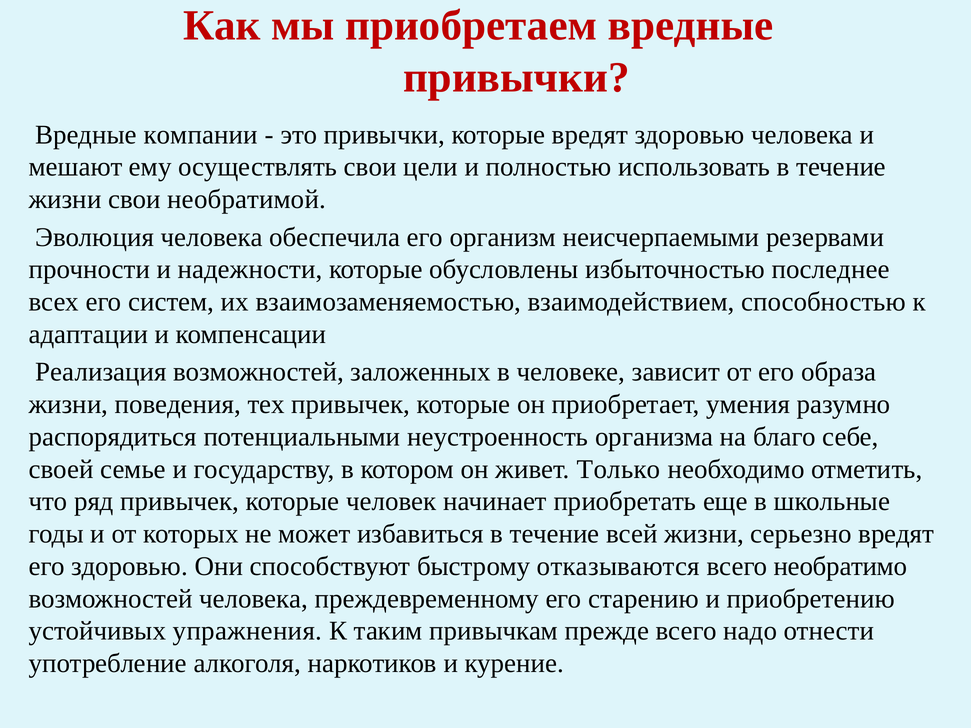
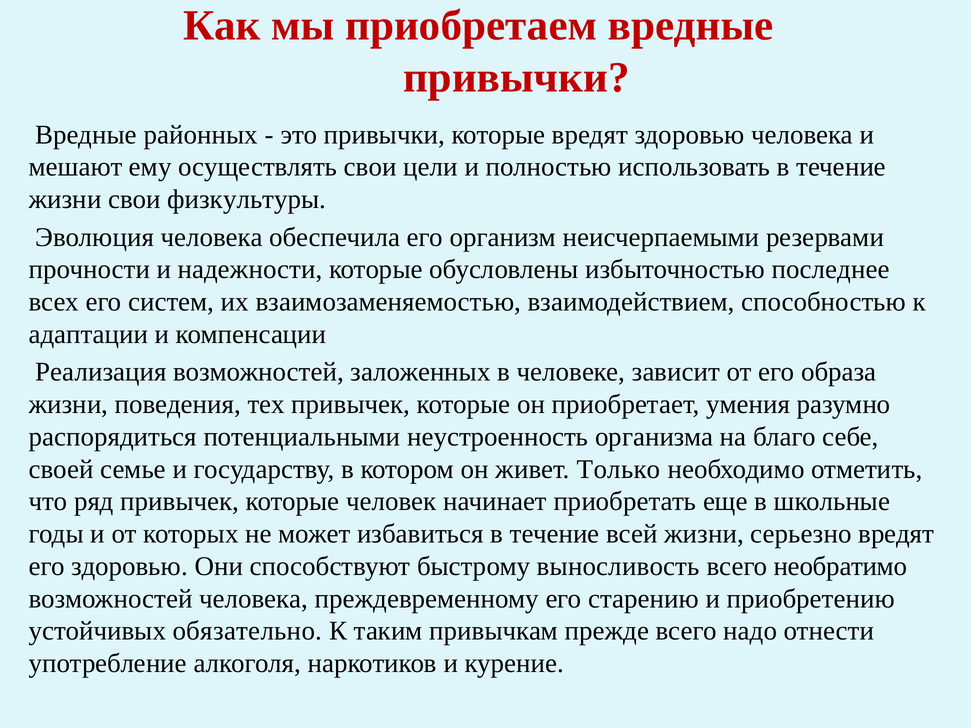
компании: компании -> районных (201, 135)
необратимой: необратимой -> физкультуры (247, 199)
отказываются: отказываются -> выносливость (618, 566)
упражнения: упражнения -> обязательно (247, 631)
